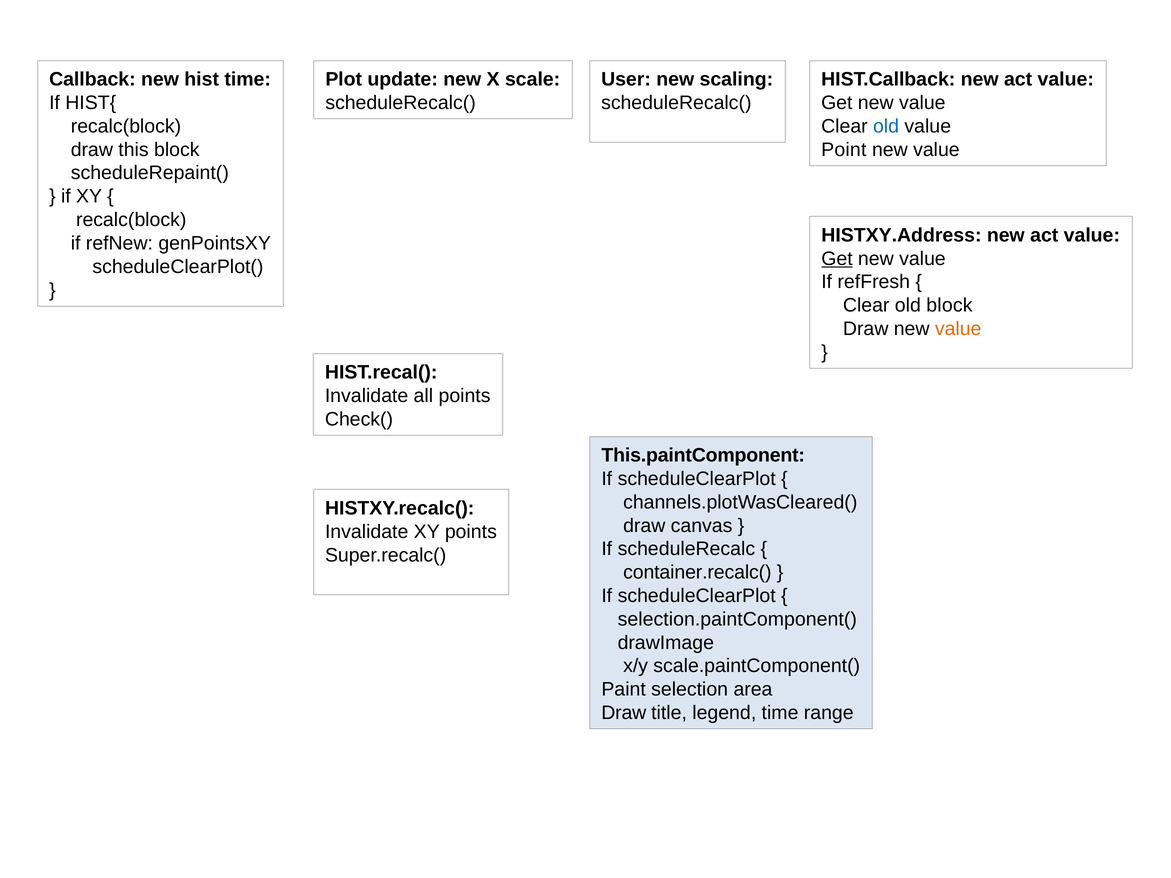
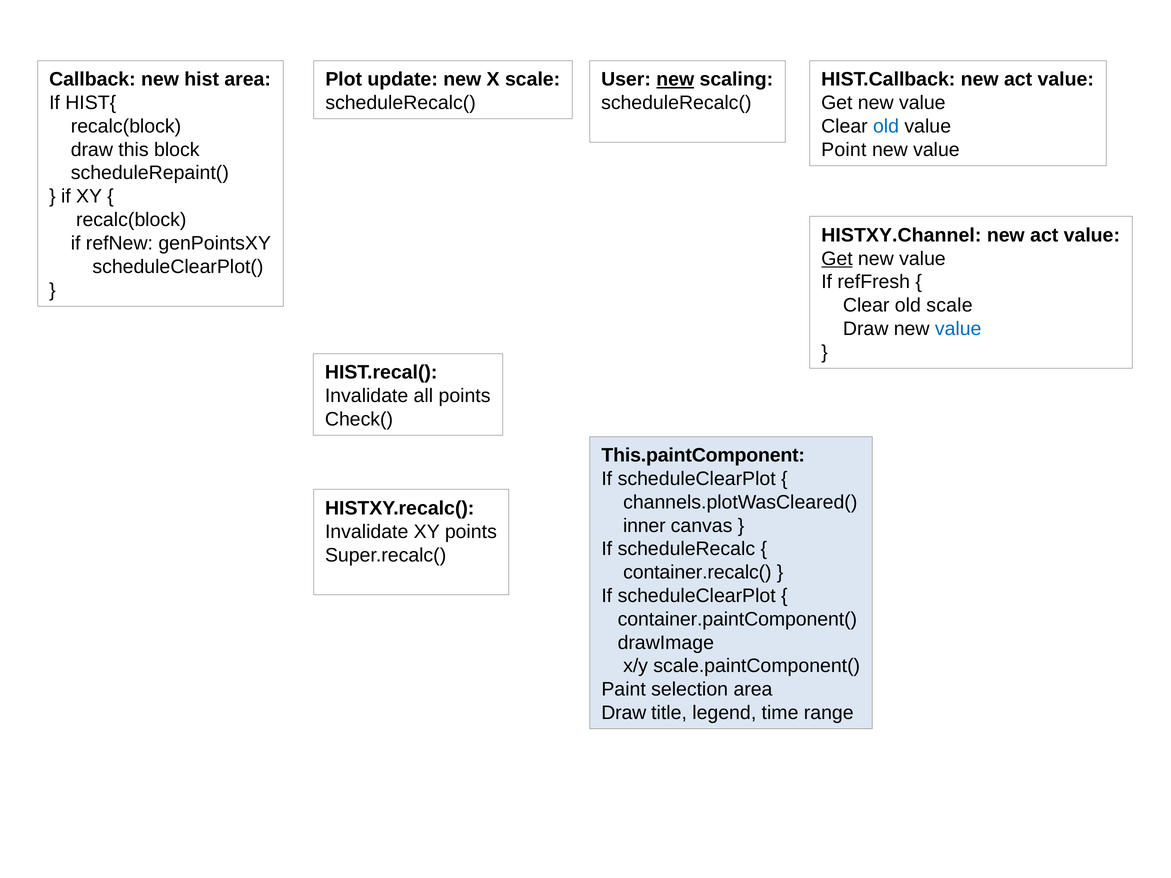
hist time: time -> area (248, 79)
new underline: none -> present (675, 79)
HISTXY.Address: HISTXY.Address -> HISTXY.Channel (901, 235)
old block: block -> scale (949, 306)
value colour: orange -> blue (958, 329)
draw: draw -> inner (644, 526)
selection.paintComponent(: selection.paintComponent( -> container.paintComponent( (737, 619)
